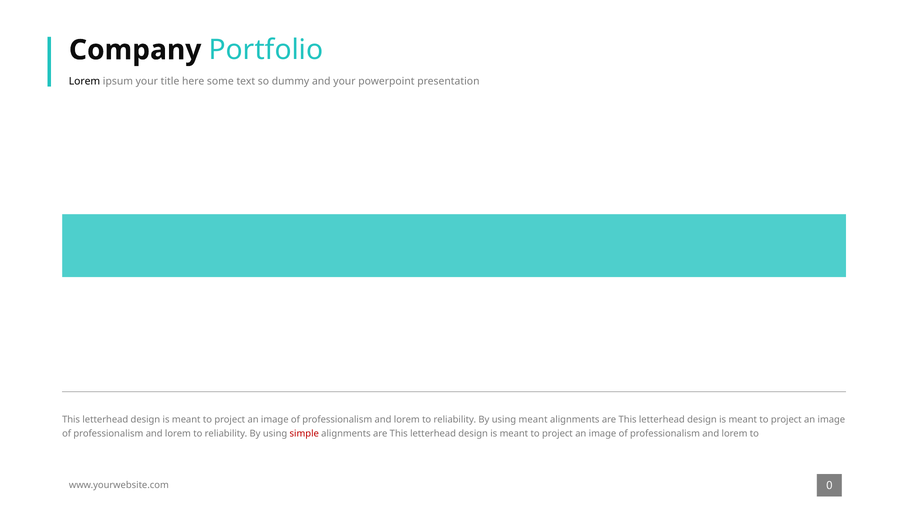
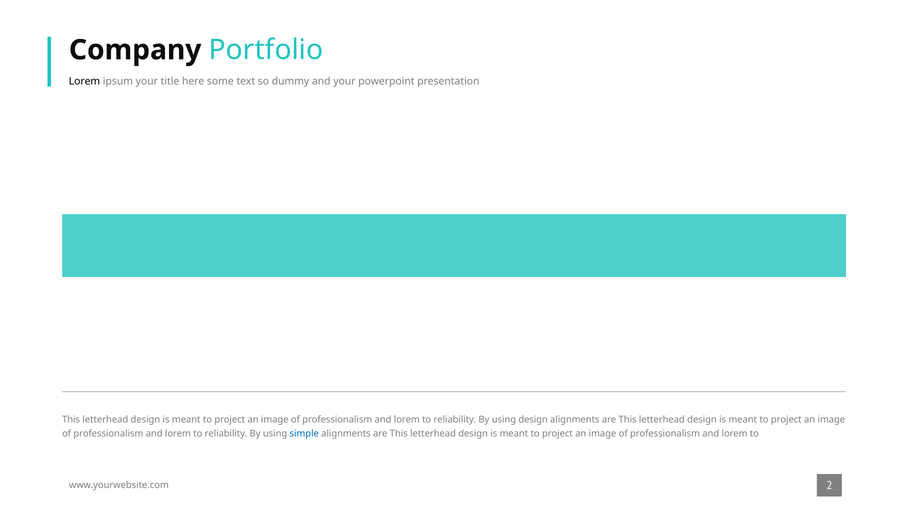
using meant: meant -> design (533, 419)
simple colour: red -> blue (304, 433)
0: 0 -> 2 (829, 485)
